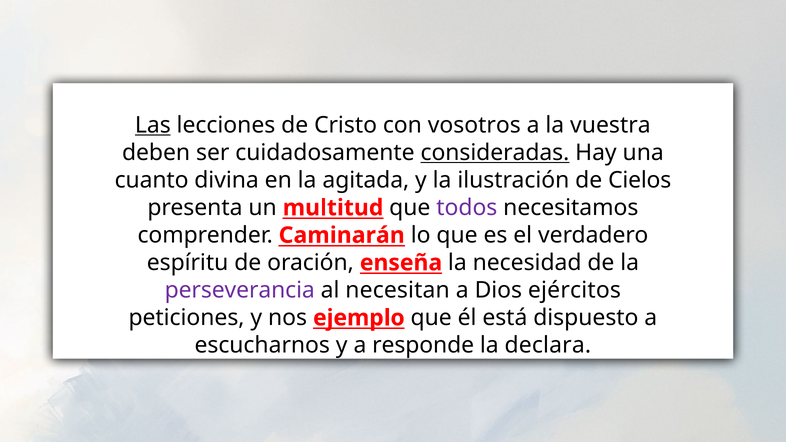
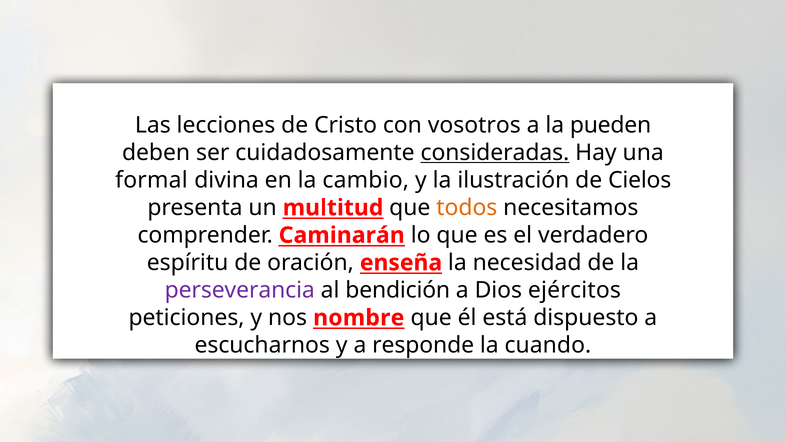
Las underline: present -> none (153, 125)
vuestra: vuestra -> pueden (611, 125)
cuanto: cuanto -> formal (151, 180)
agitada: agitada -> cambio (366, 180)
todos colour: purple -> orange (467, 208)
necesitan: necesitan -> bendición (398, 290)
ejemplo: ejemplo -> nombre (359, 318)
declara: declara -> cuando (548, 345)
